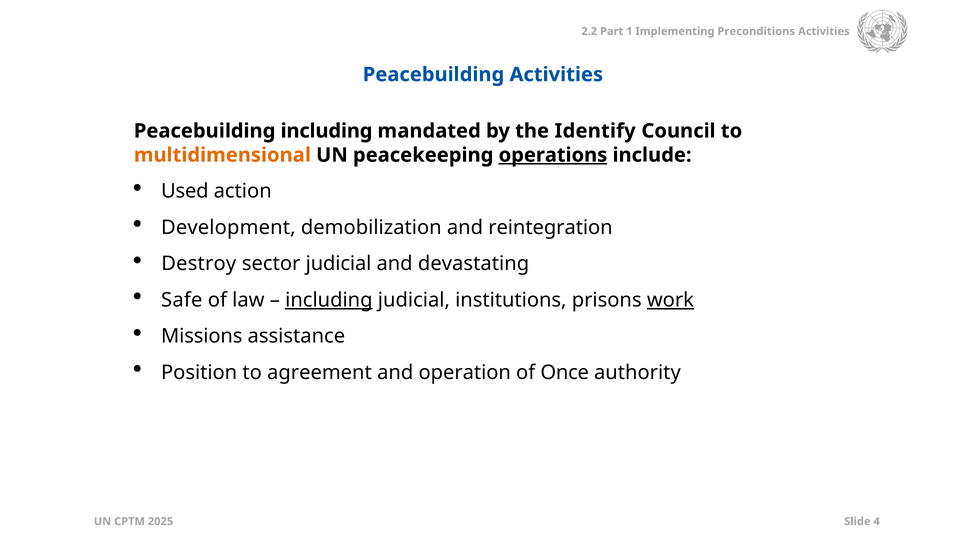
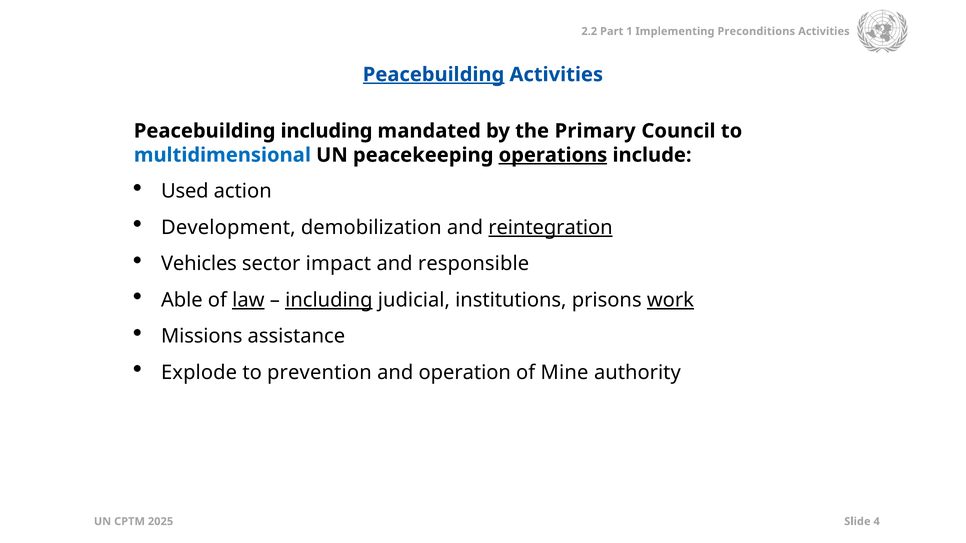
Peacebuilding underline: none -> present (434, 75)
Identify: Identify -> Primary (595, 131)
multidimensional colour: orange -> blue (222, 155)
reintegration underline: none -> present (550, 228)
Destroy: Destroy -> Vehicles (199, 264)
sector judicial: judicial -> impact (338, 264)
devastating: devastating -> responsible (474, 264)
Safe: Safe -> Able (182, 300)
law underline: none -> present (248, 300)
Position: Position -> Explode (199, 373)
agreement: agreement -> prevention (319, 373)
Once: Once -> Mine (564, 373)
